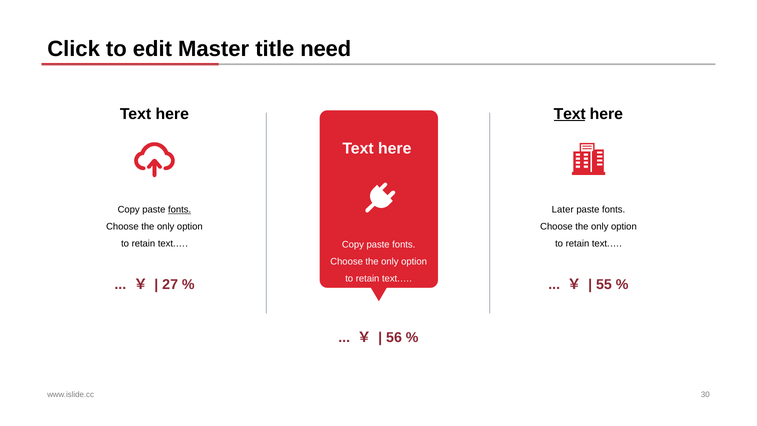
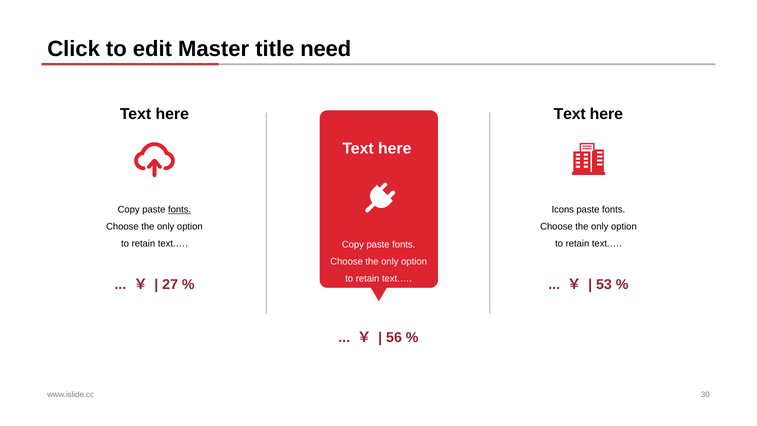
Text underline: present -> none (570, 114)
Later: Later -> Icons (563, 210)
55: 55 -> 53 (604, 285)
